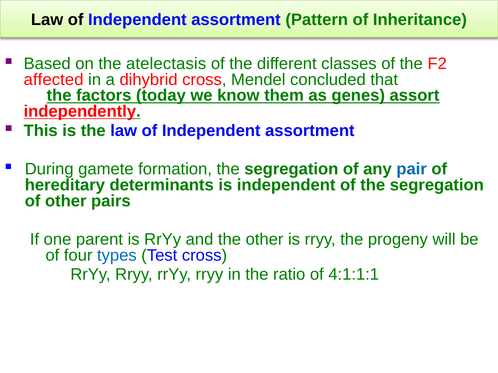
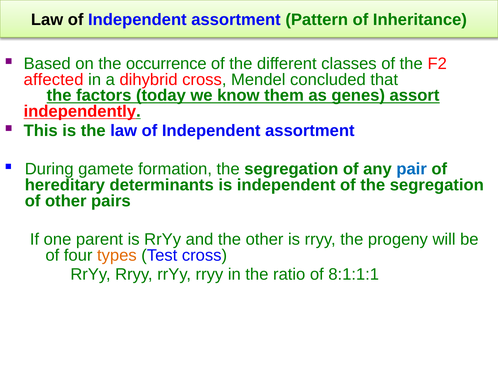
atelectasis: atelectasis -> occurrence (166, 64)
types colour: blue -> orange (117, 256)
4:1:1:1: 4:1:1:1 -> 8:1:1:1 (354, 275)
